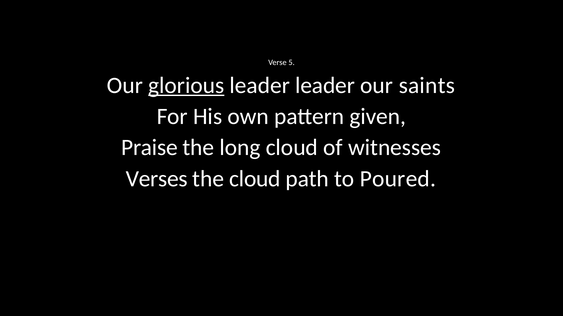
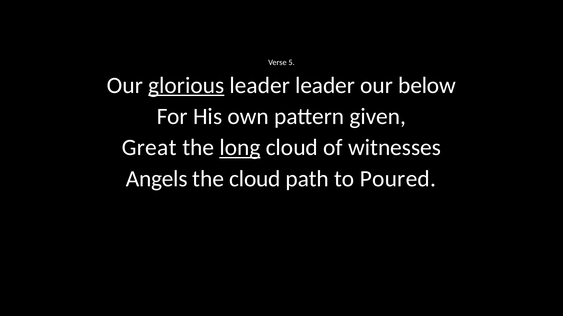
saints: saints -> below (427, 85)
Praise: Praise -> Great (149, 148)
long underline: none -> present (240, 148)
Verses: Verses -> Angels (157, 179)
